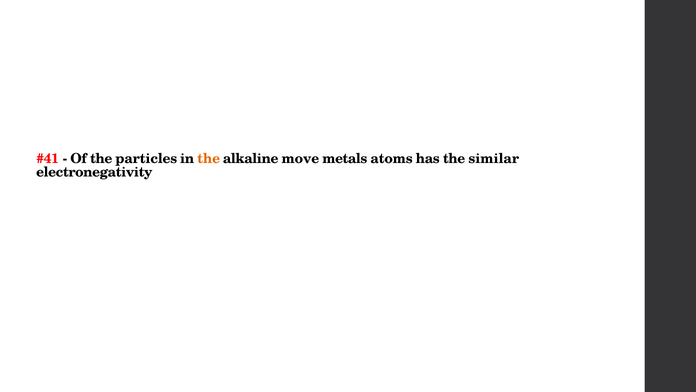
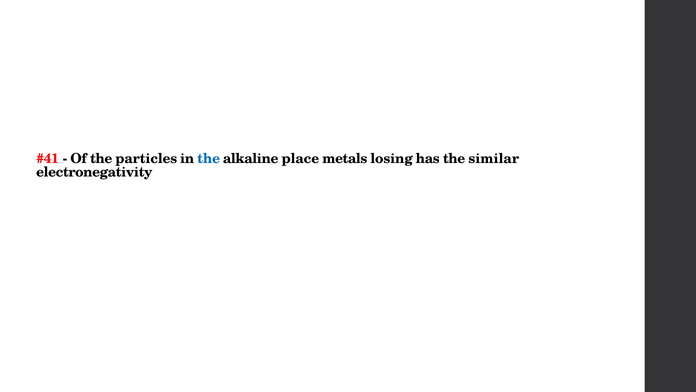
the colour: orange -> blue (209, 159)
move: move -> place (300, 159)
atoms: atoms -> losing (392, 159)
